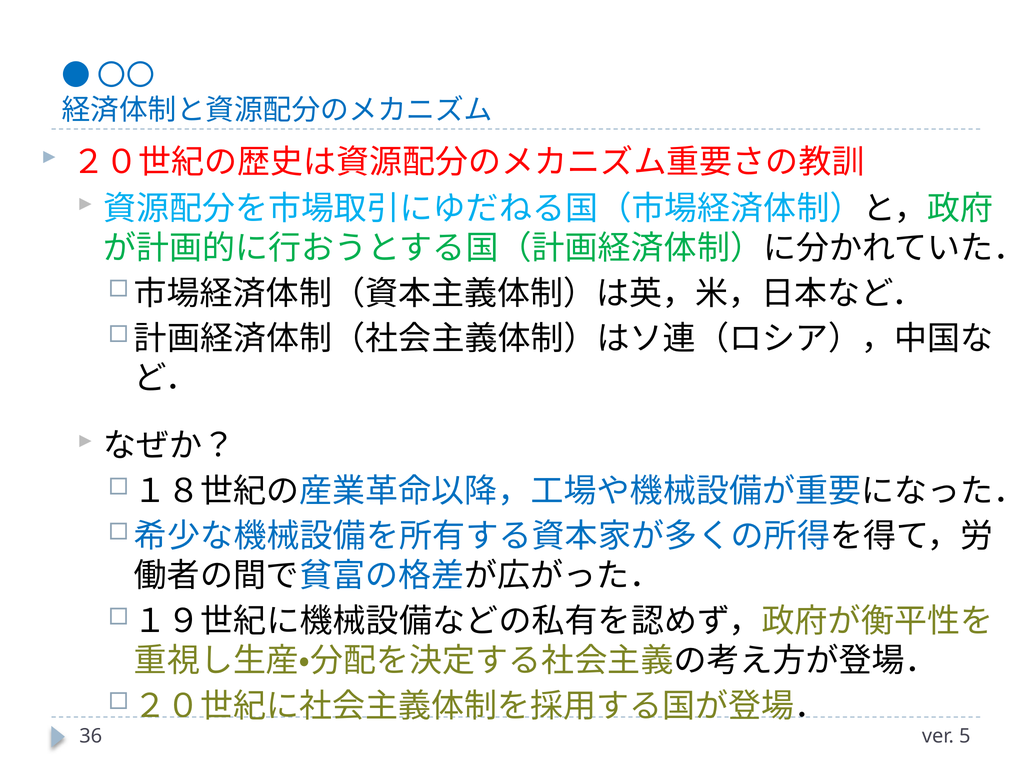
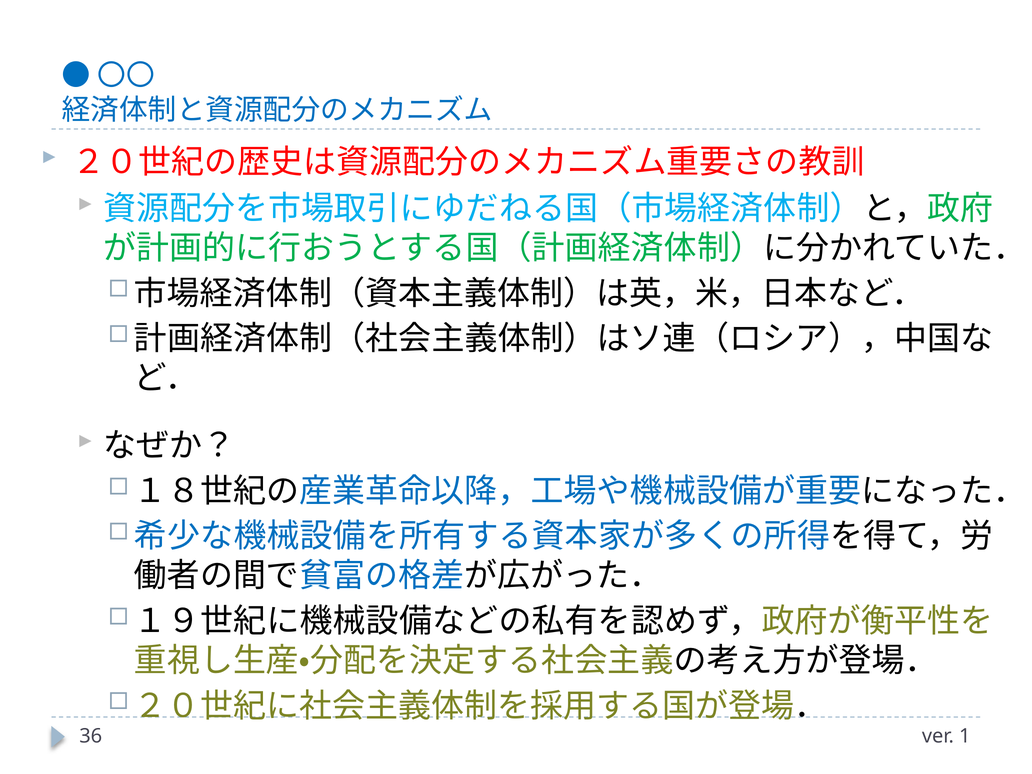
5: 5 -> 1 (965, 736)
